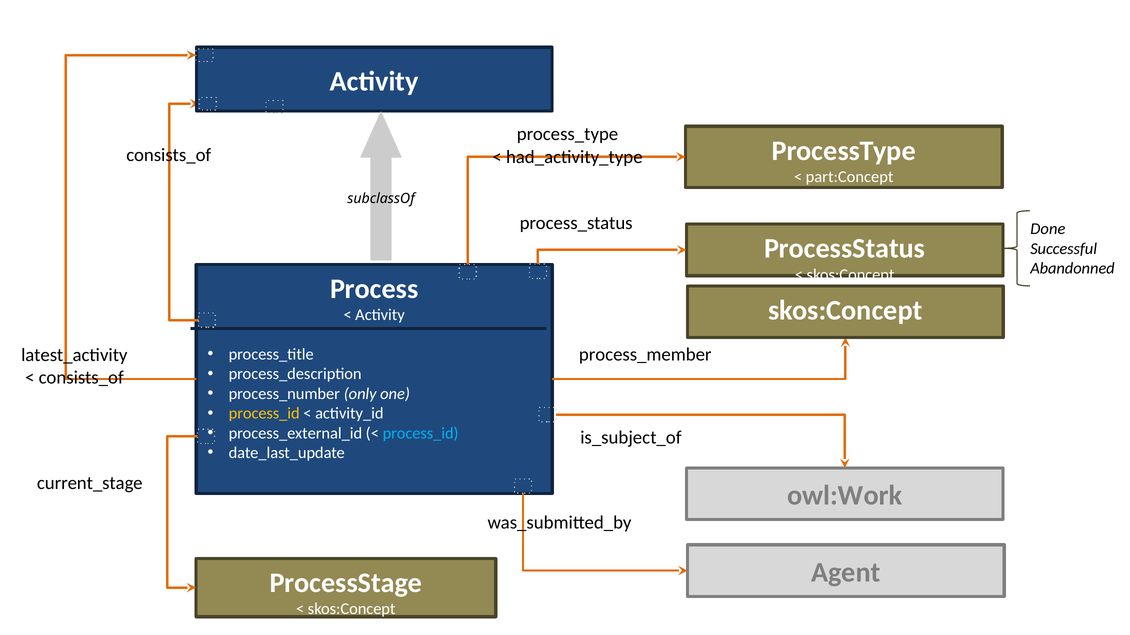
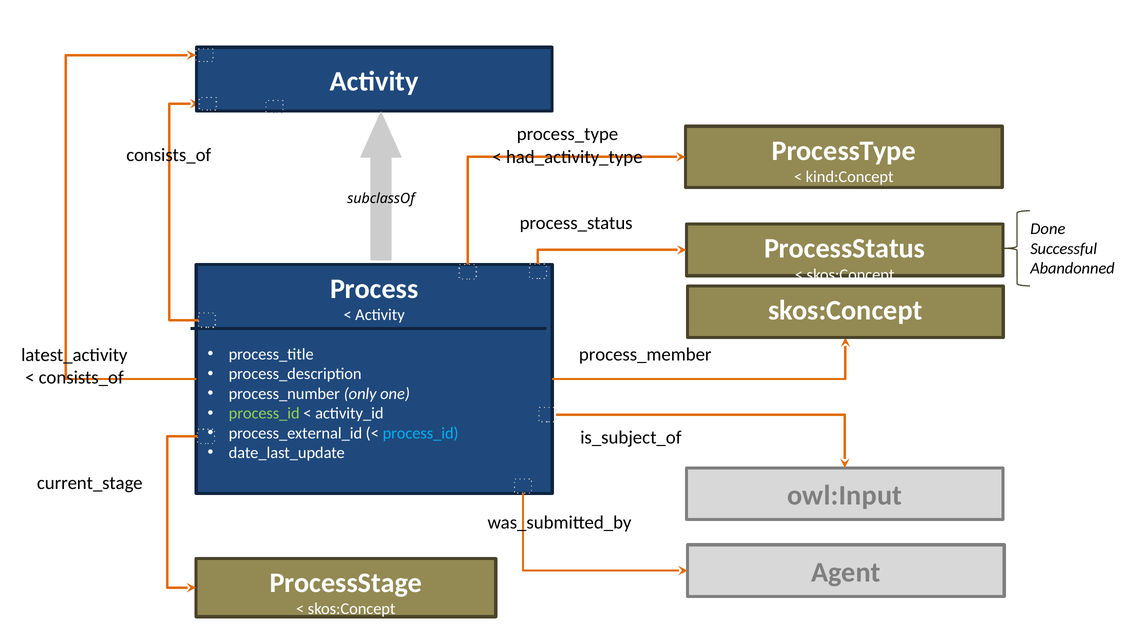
part:Concept: part:Concept -> kind:Concept (850, 177)
process_id colour: yellow -> light green (264, 414)
owl:Work: owl:Work -> owl:Input (845, 496)
